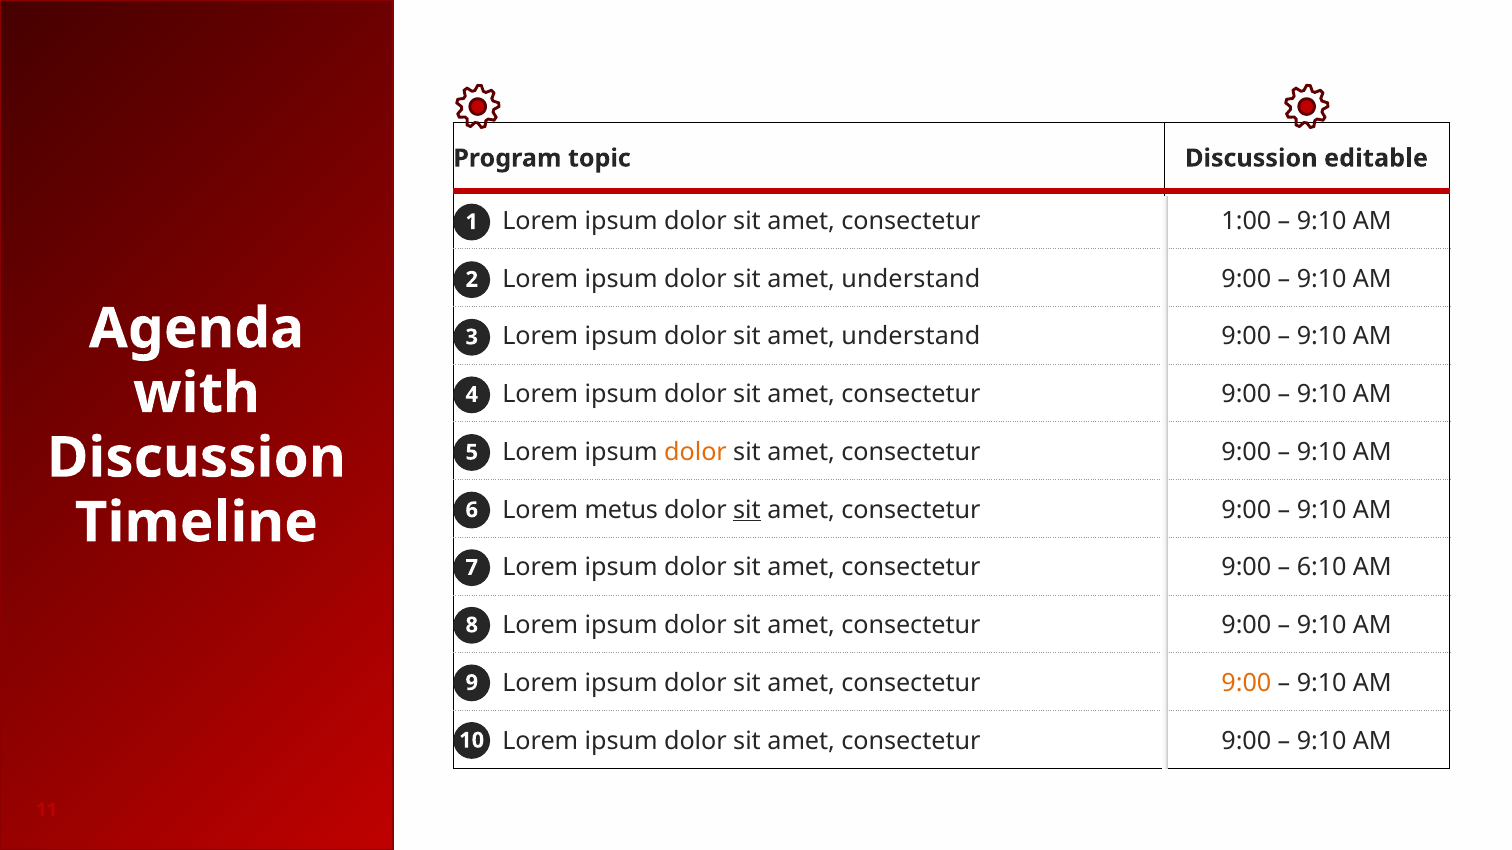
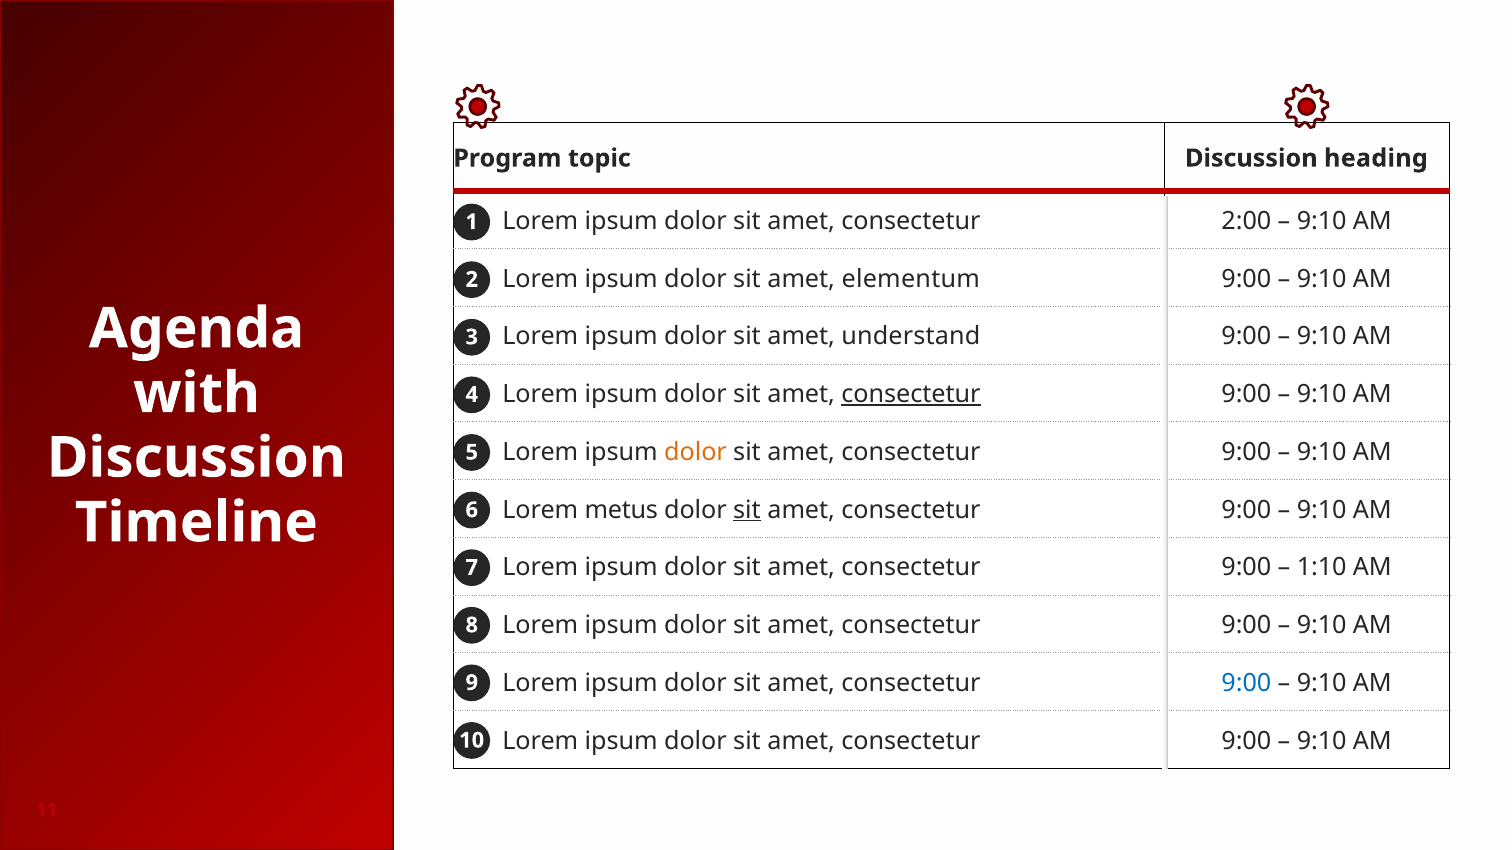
editable: editable -> heading (1376, 158)
1:00: 1:00 -> 2:00 (1246, 221)
understand: understand -> elementum (911, 279)
consectetur underline: none -> present (911, 395)
6:10: 6:10 -> 1:10 (1322, 568)
9:00 colour: orange -> blue (1246, 684)
